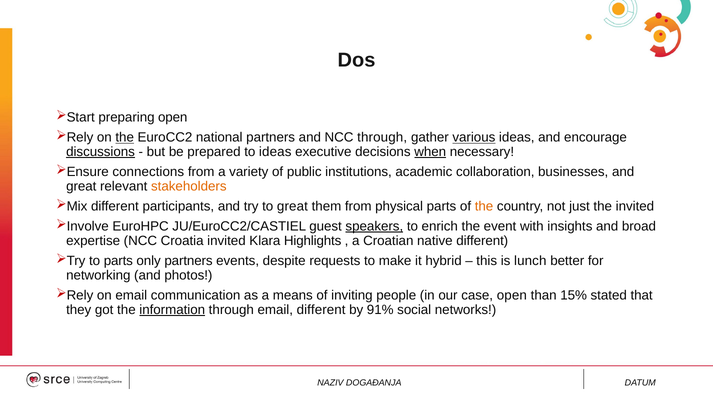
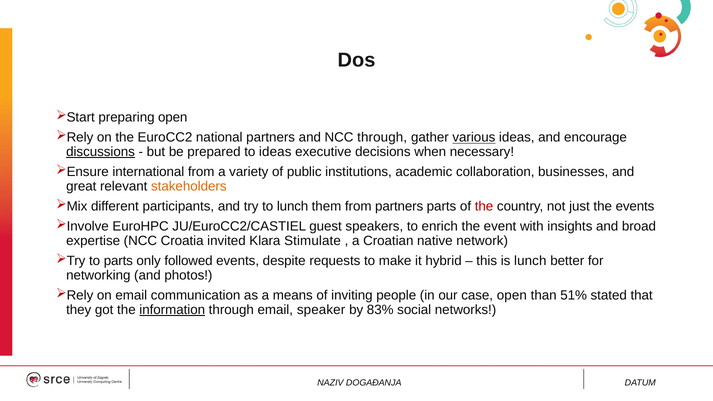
the underline: present -> none (125, 137)
when underline: present -> none (430, 152)
connections: connections -> international (148, 172)
to great: great -> lunch (293, 206)
from physical: physical -> partners (399, 206)
the colour: orange -> red (484, 206)
the invited: invited -> events (635, 206)
speakers underline: present -> none (374, 226)
Highlights: Highlights -> Stimulate (313, 241)
native different: different -> network (482, 241)
only partners: partners -> followed (189, 261)
15%: 15% -> 51% (574, 295)
email different: different -> speaker (321, 310)
91%: 91% -> 83% (380, 310)
